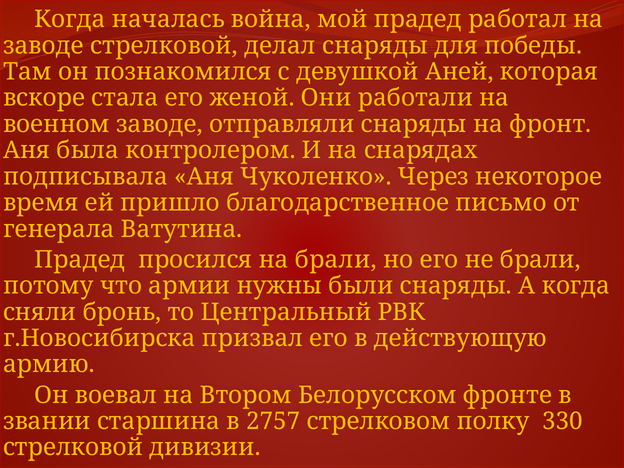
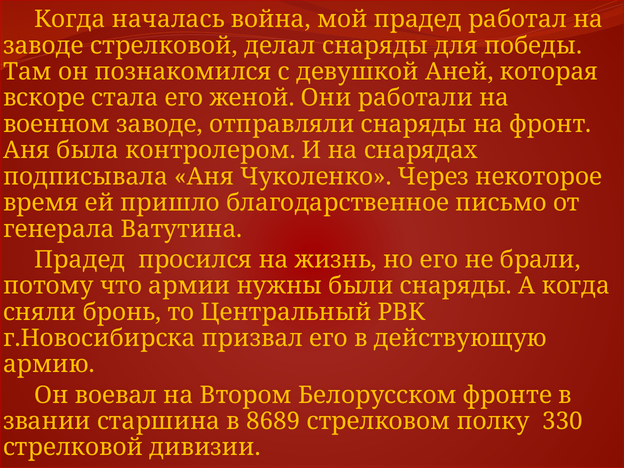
на брали: брали -> жизнь (336, 260)
2757: 2757 -> 8689 (273, 421)
